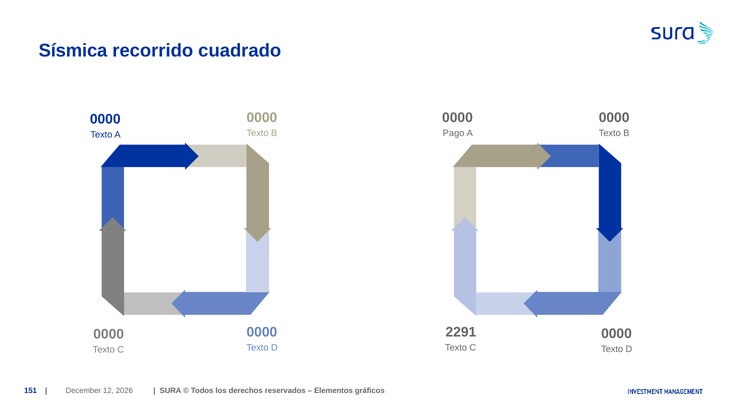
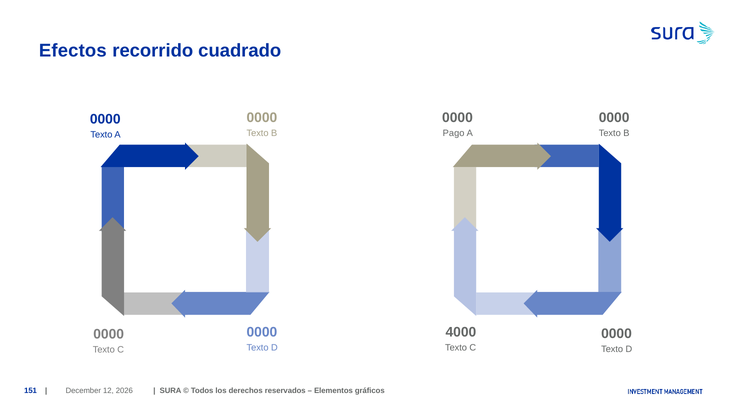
Sísmica: Sísmica -> Efectos (73, 50)
2291: 2291 -> 4000 (461, 332)
